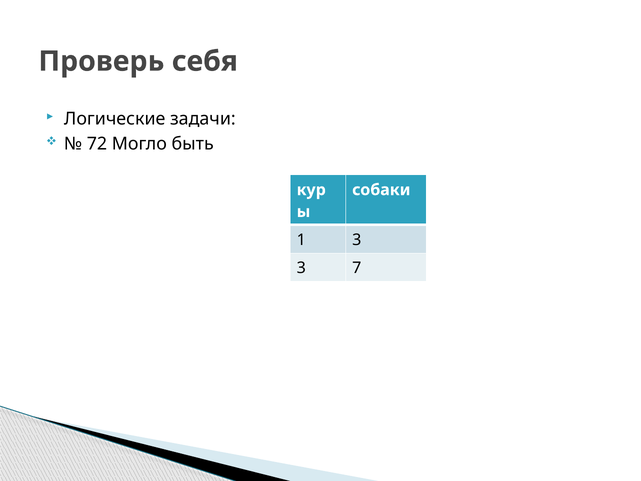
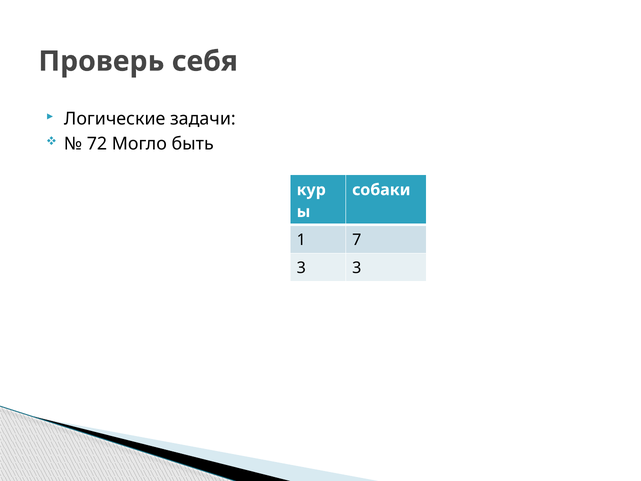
1 3: 3 -> 7 (357, 240)
3 7: 7 -> 3 (357, 268)
